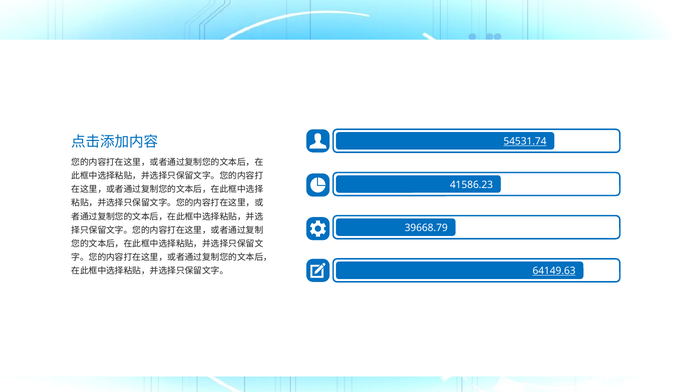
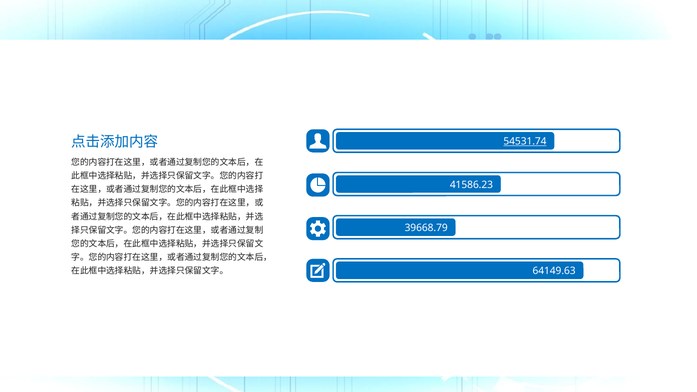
64149.63 underline: present -> none (554, 271)
